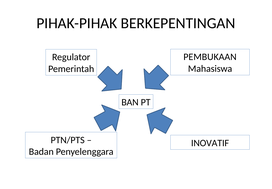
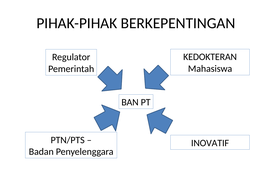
PEMBUKAAN: PEMBUKAAN -> KEDOKTERAN (210, 57)
